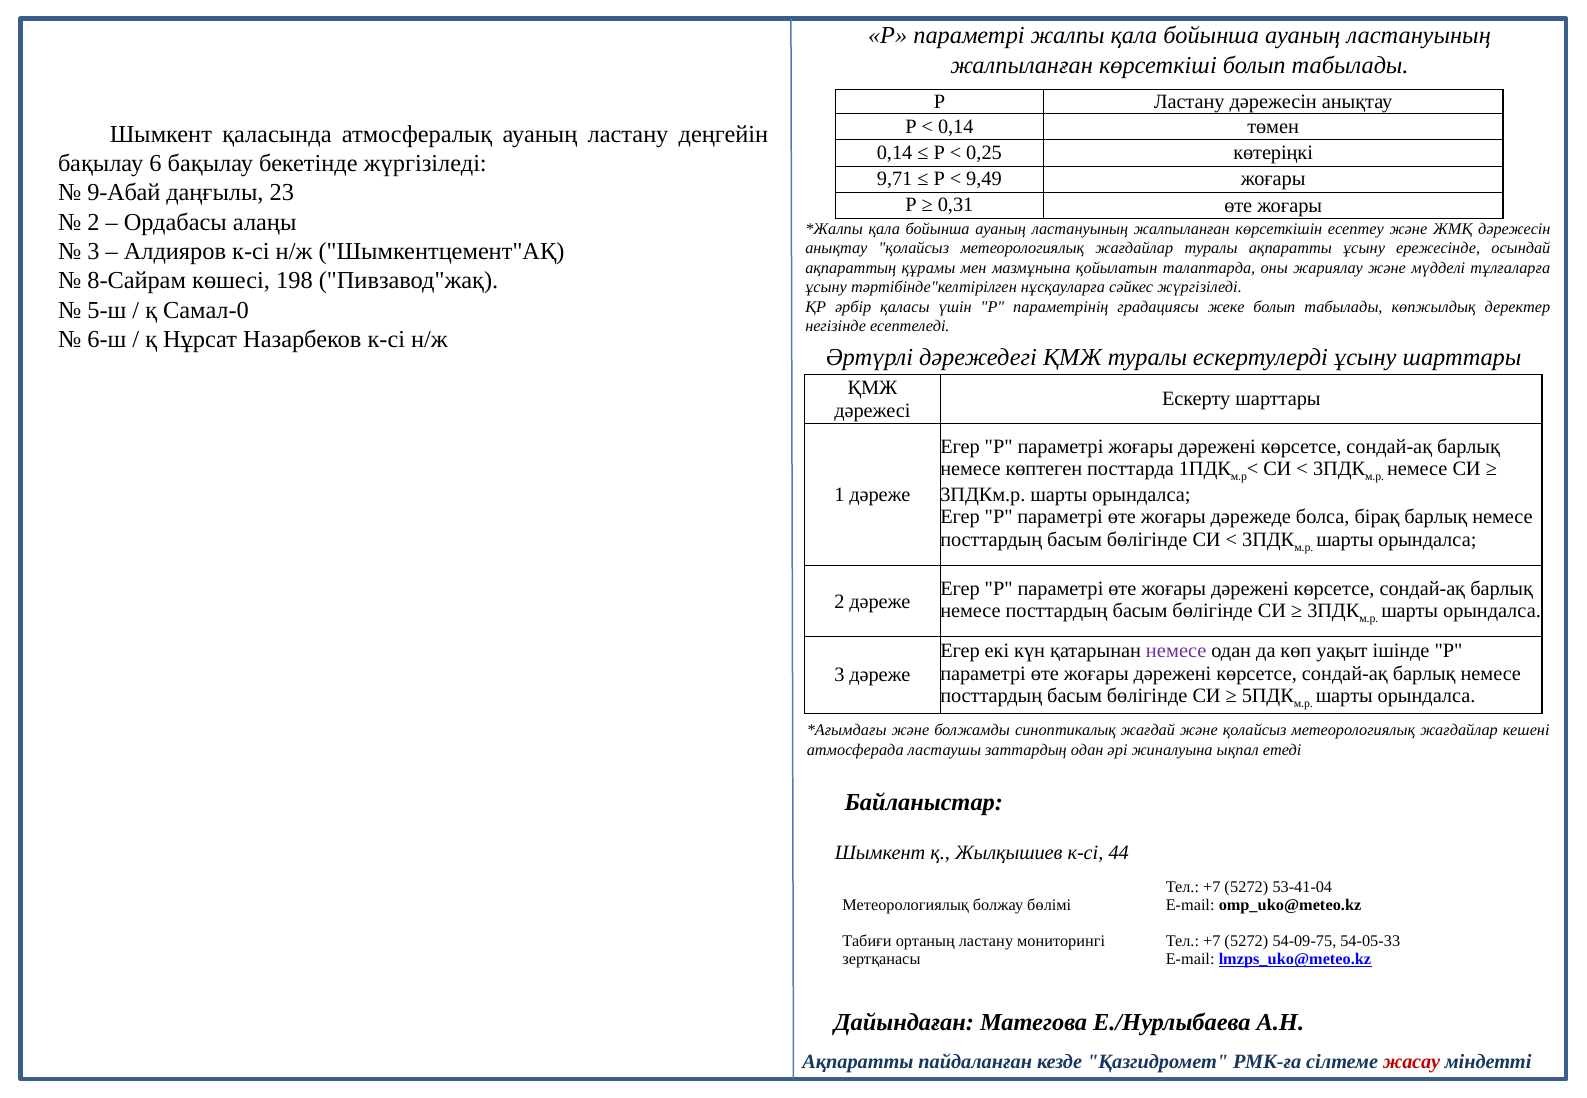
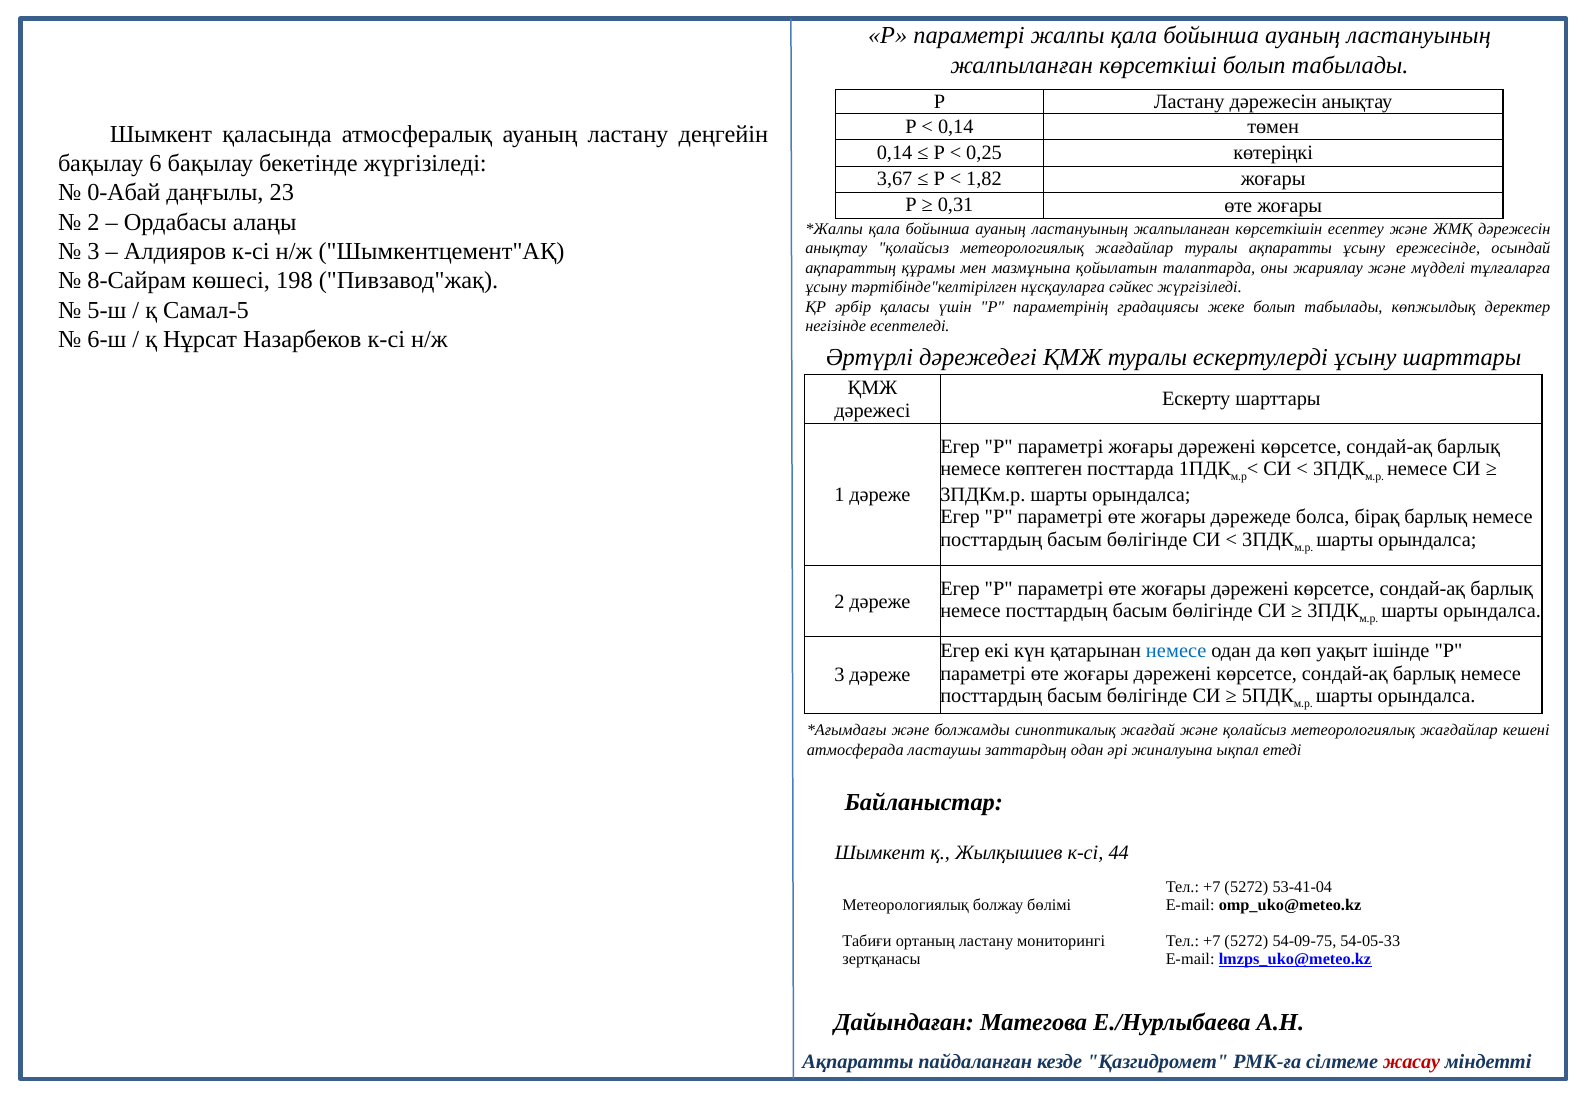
9,71: 9,71 -> 3,67 (895, 179)
9,49: 9,49 -> 1,82 (984, 179)
9-Абай: 9-Абай -> 0-Абай (124, 193)
Самал-0: Самал-0 -> Самал-5 (206, 310)
немесе colour: purple -> blue (1176, 652)
